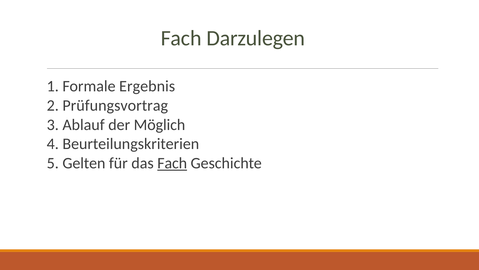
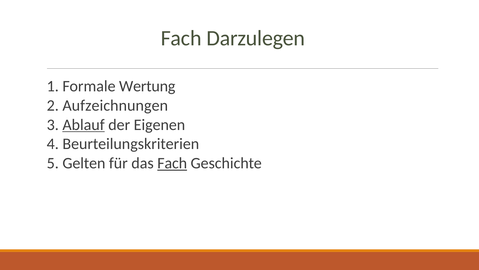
Ergebnis: Ergebnis -> Wertung (147, 86)
Prüfungsvortrag: Prüfungsvortrag -> Aufzeichnungen (115, 105)
Ablauf underline: none -> present (84, 125)
Möglich: Möglich -> Eigenen (159, 125)
